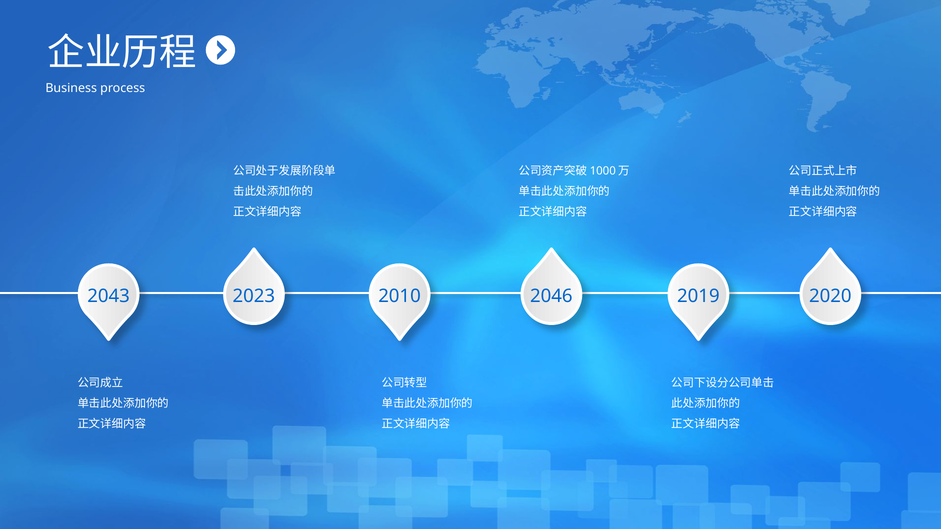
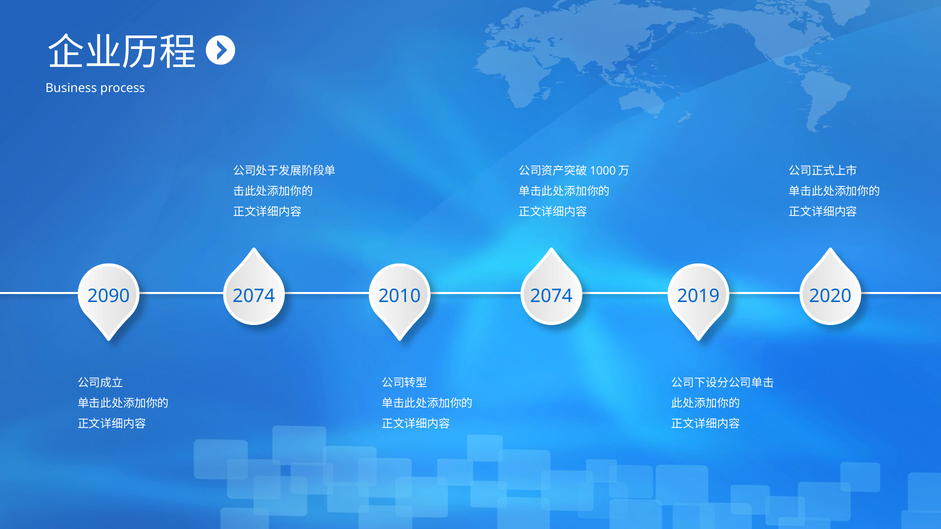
2043: 2043 -> 2090 (109, 296)
2023: 2023 -> 2074 (254, 296)
2046: 2046 -> 2074 (551, 296)
